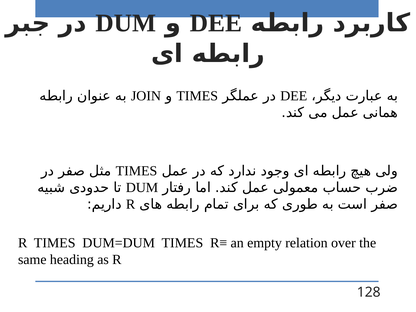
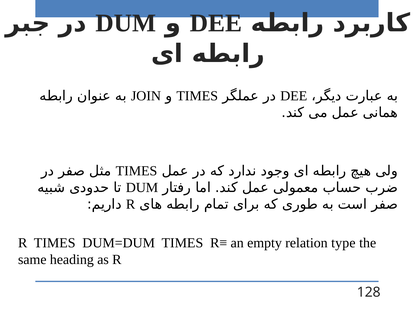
over: over -> type (343, 243)
